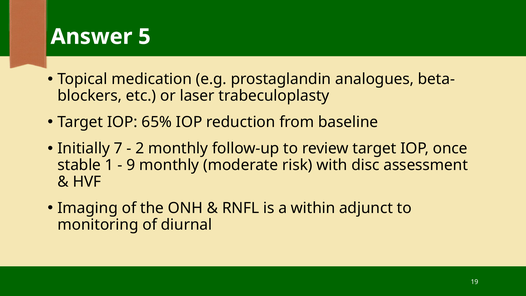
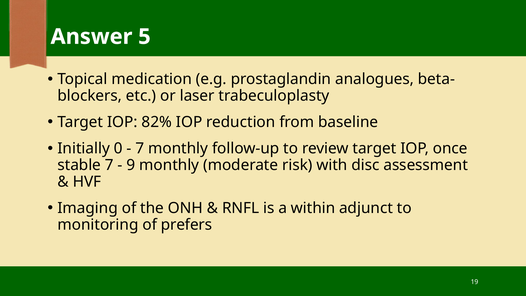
65%: 65% -> 82% (157, 122)
7: 7 -> 0 (118, 149)
2: 2 -> 7 (140, 149)
stable 1: 1 -> 7 (109, 165)
diurnal: diurnal -> prefers (187, 225)
